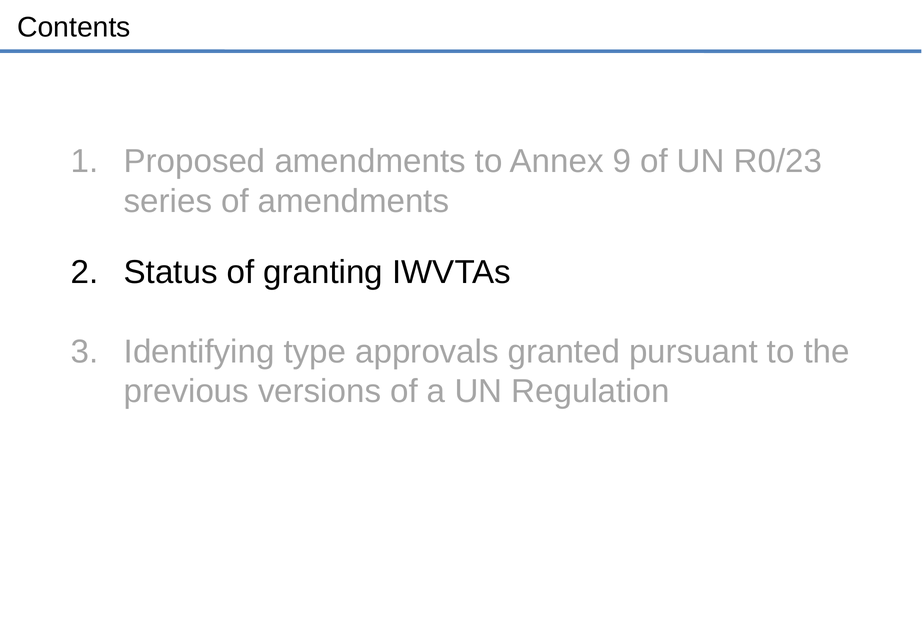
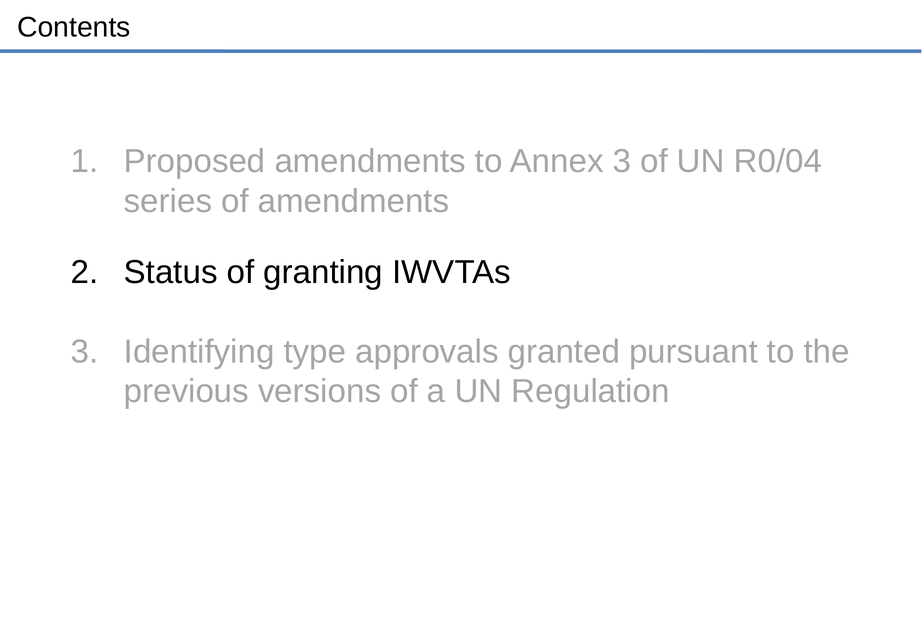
Annex 9: 9 -> 3 (622, 161)
R0/23: R0/23 -> R0/04 (778, 161)
